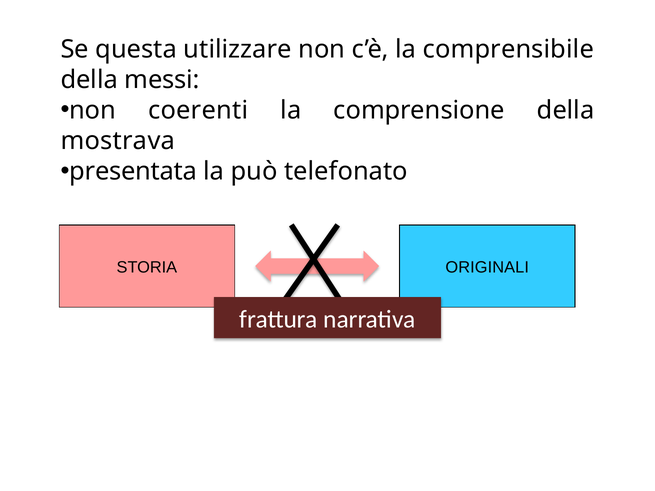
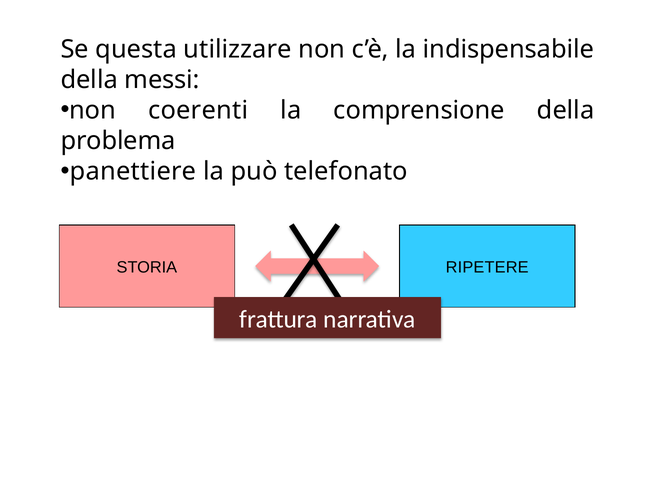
comprensibile: comprensibile -> indispensabile (509, 49)
mostrava: mostrava -> problema (118, 141)
presentata: presentata -> panettiere (133, 172)
ORIGINALI: ORIGINALI -> RIPETERE (487, 267)
